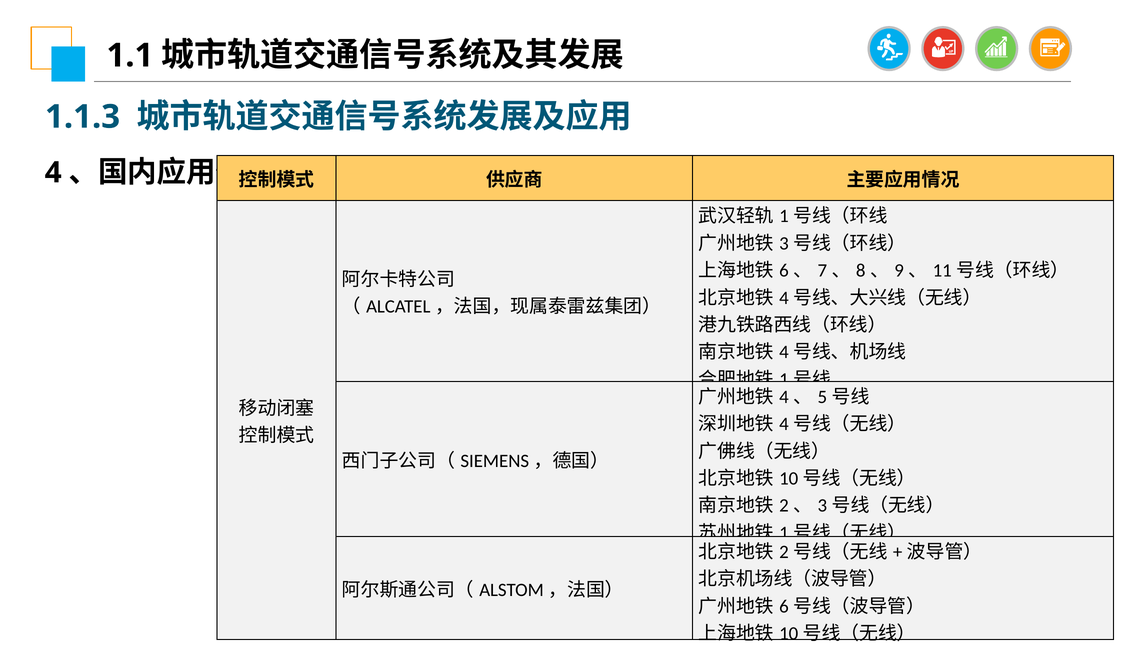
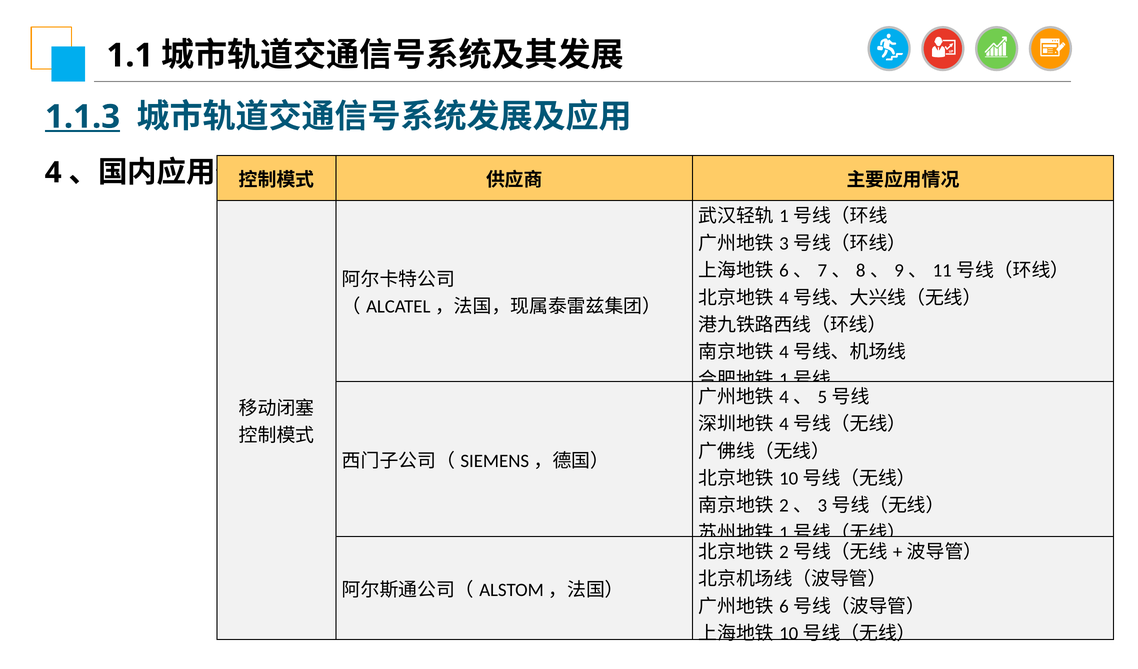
1.1.3 underline: none -> present (83, 117)
